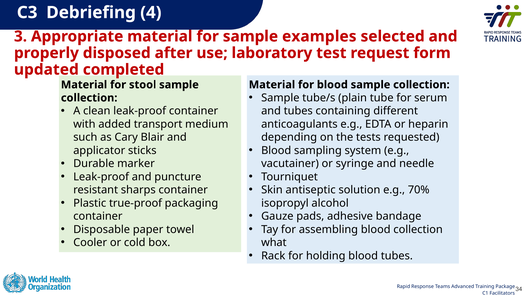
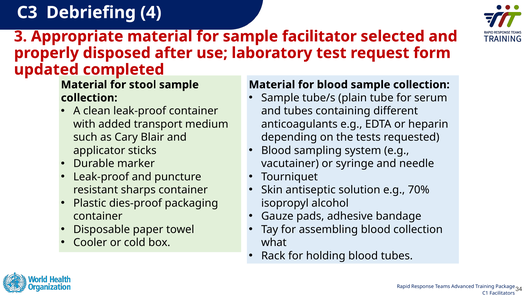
examples: examples -> facilitator (319, 36)
true-proof: true-proof -> dies-proof (136, 203)
